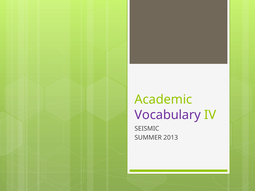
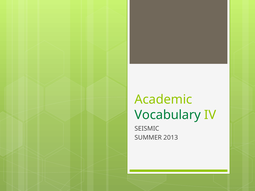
Vocabulary colour: purple -> green (168, 115)
